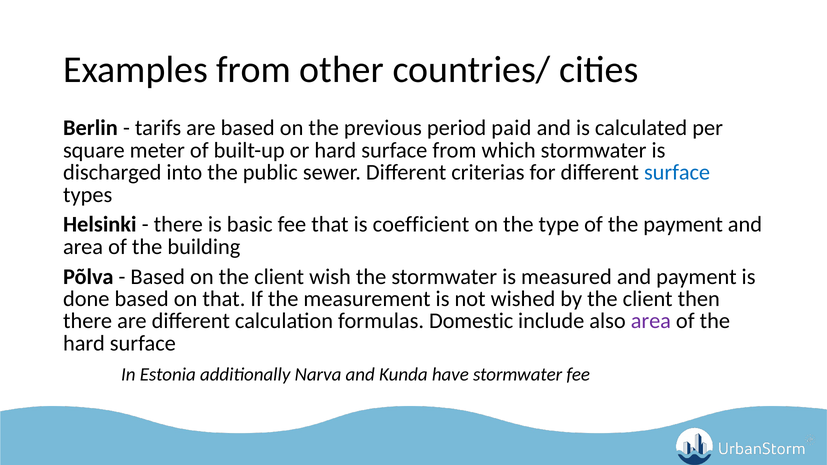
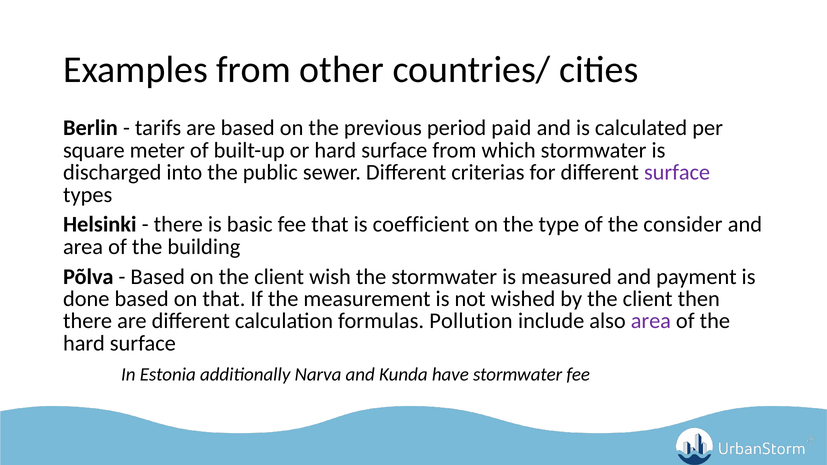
surface colour: blue -> purple (677, 173)
the payment: payment -> consider (683, 225)
Domestic: Domestic -> Pollution (471, 321)
